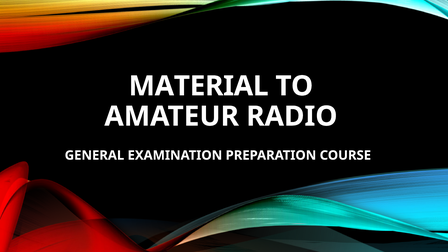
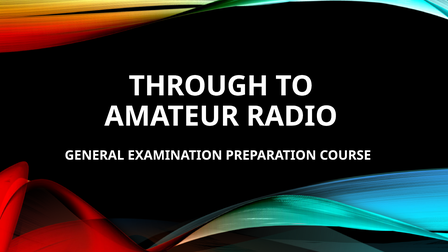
MATERIAL: MATERIAL -> THROUGH (199, 86)
